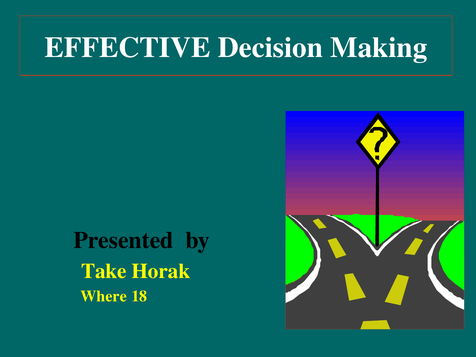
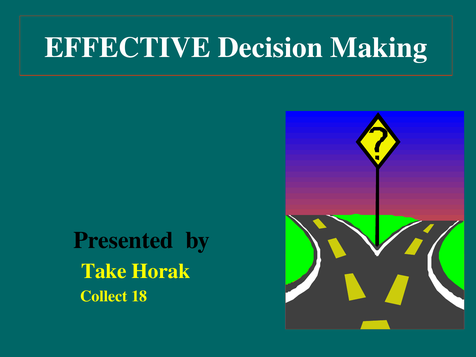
Where: Where -> Collect (104, 296)
